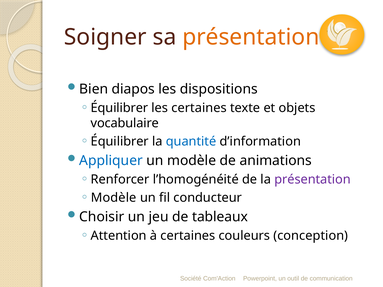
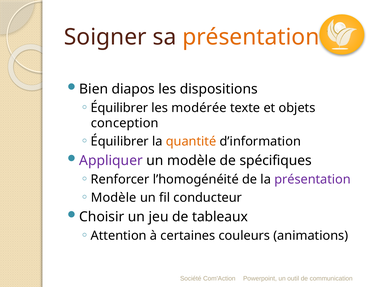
les certaines: certaines -> modérée (199, 108)
vocabulaire: vocabulaire -> conception (125, 123)
quantité colour: blue -> orange (191, 141)
Appliquer colour: blue -> purple (111, 161)
animations: animations -> spécifiques (276, 161)
conception: conception -> animations (311, 236)
